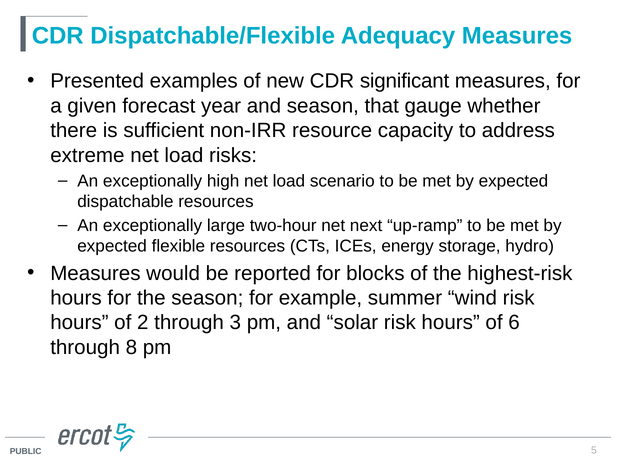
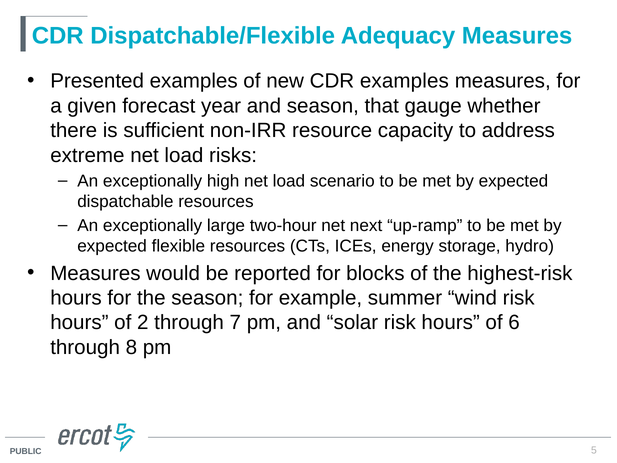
CDR significant: significant -> examples (404, 81)
3: 3 -> 7 (235, 322)
